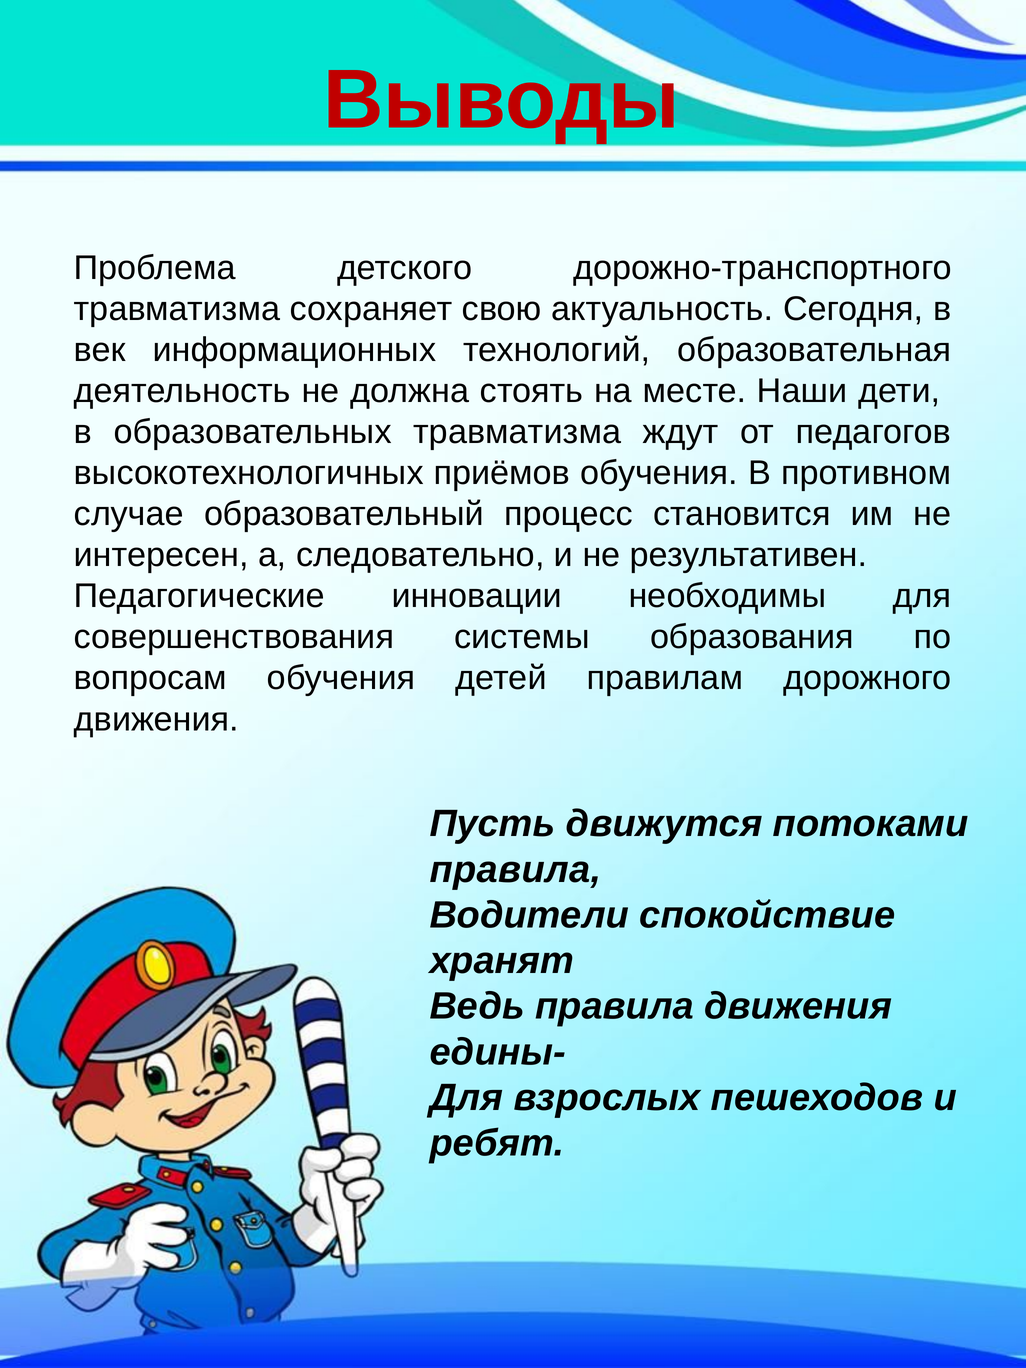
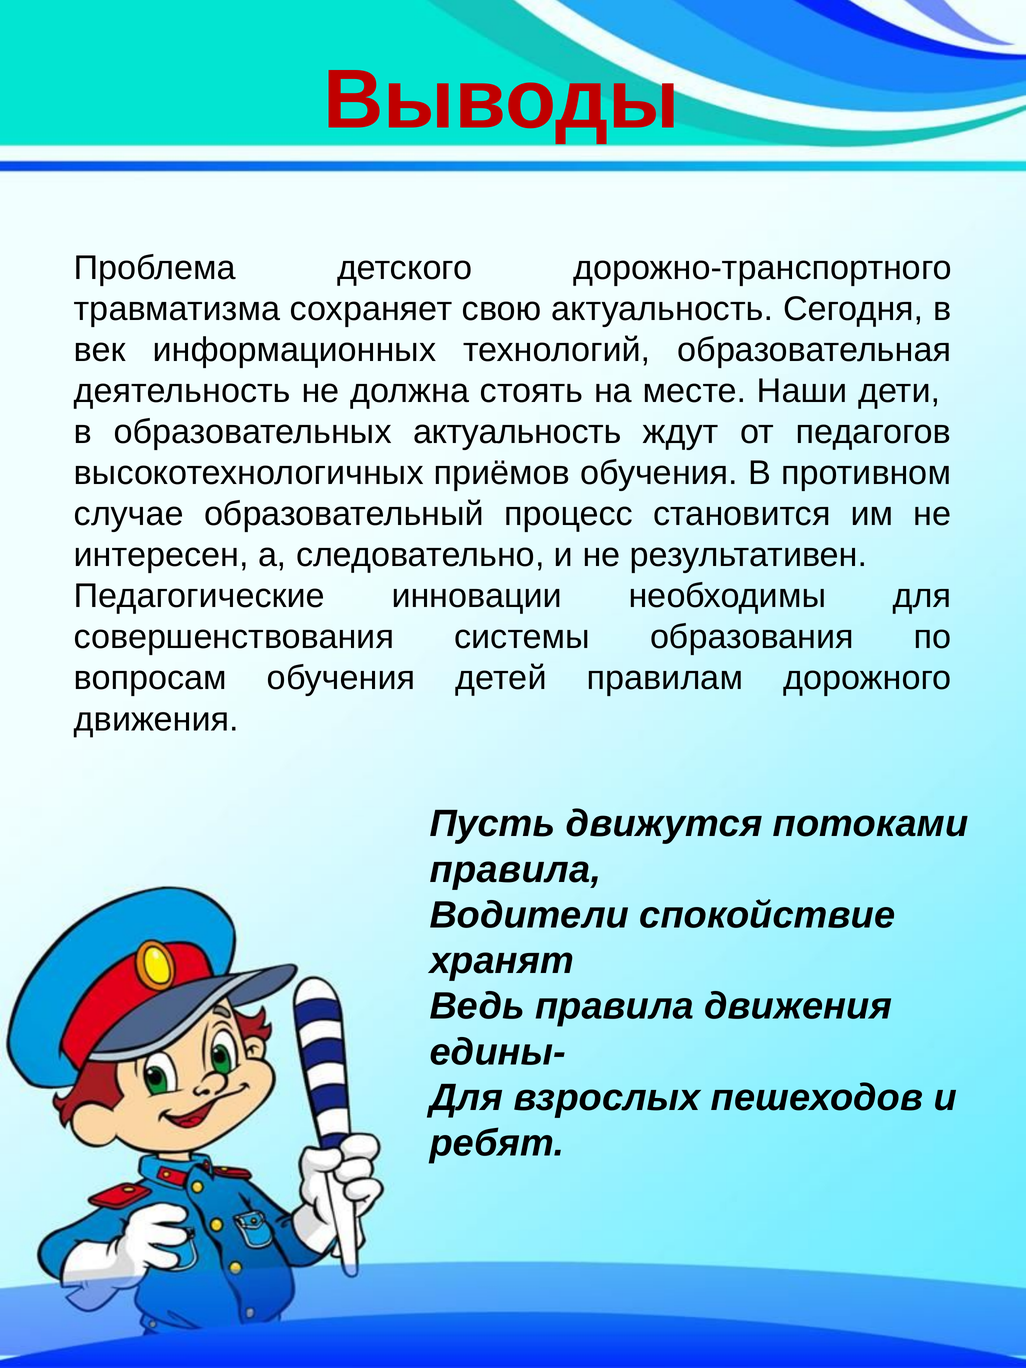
образовательных травматизма: травматизма -> актуальность (517, 432)
